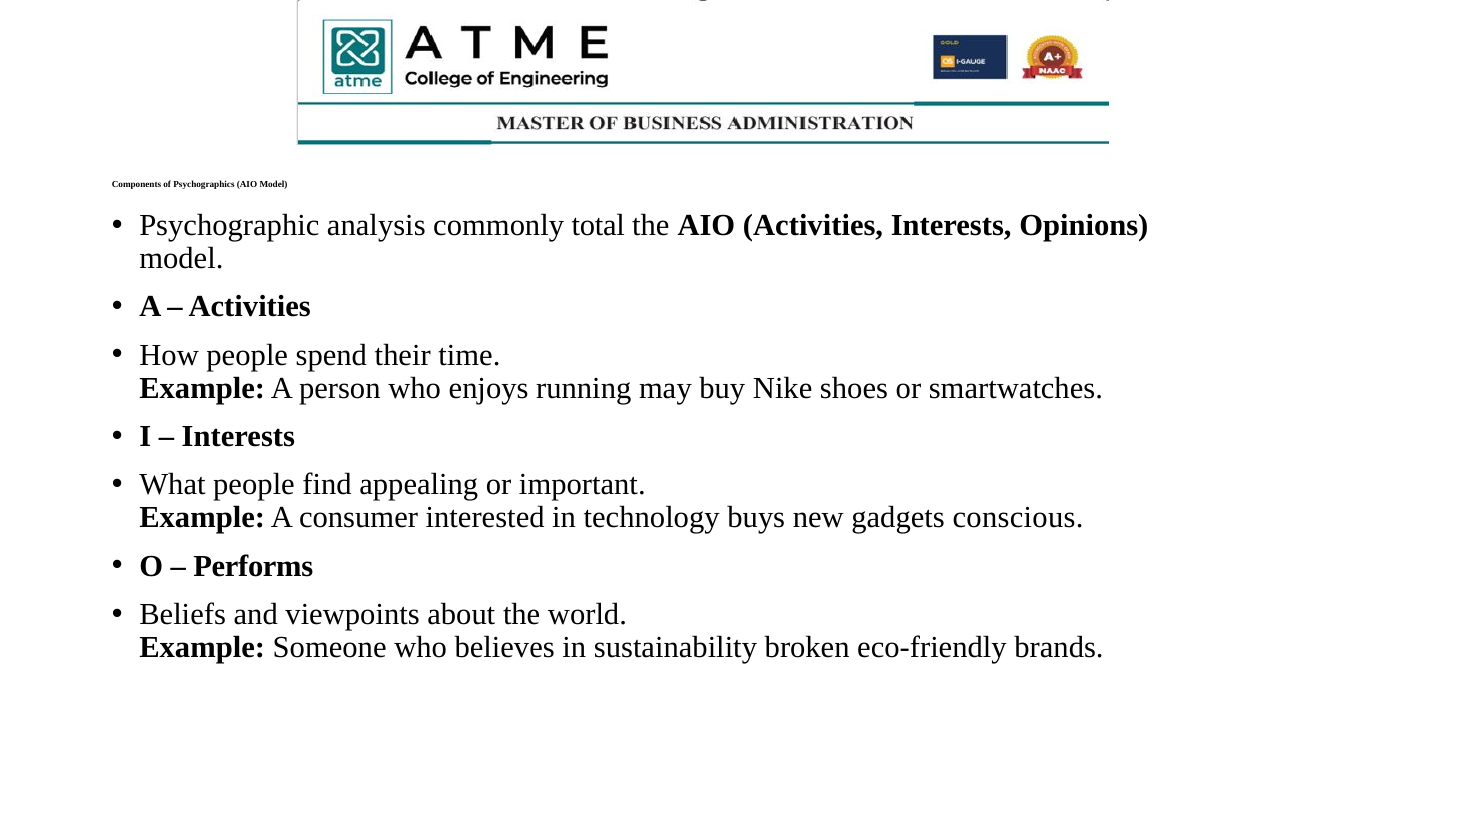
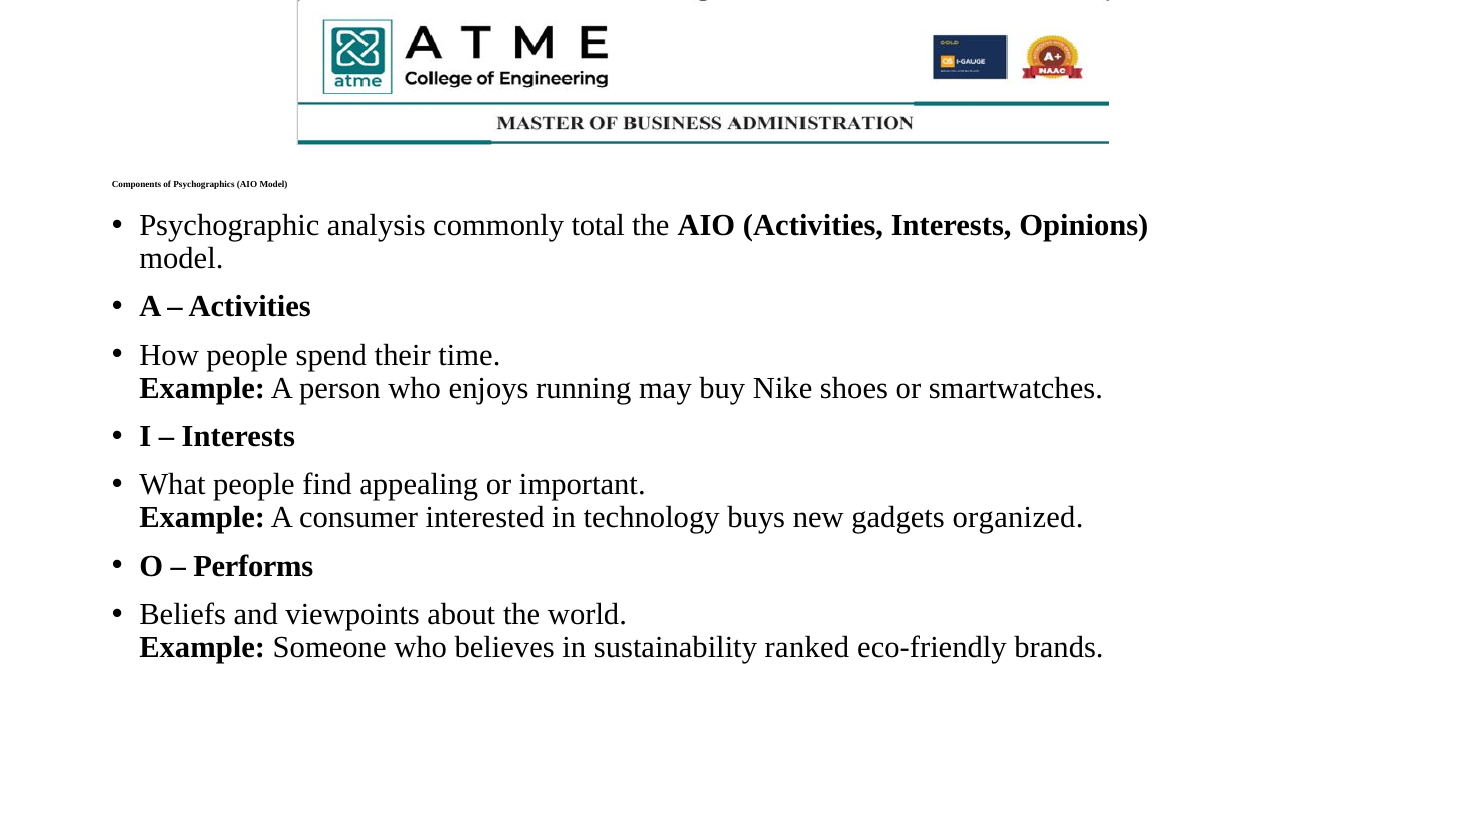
conscious: conscious -> organized (1018, 518)
broken: broken -> ranked (807, 648)
